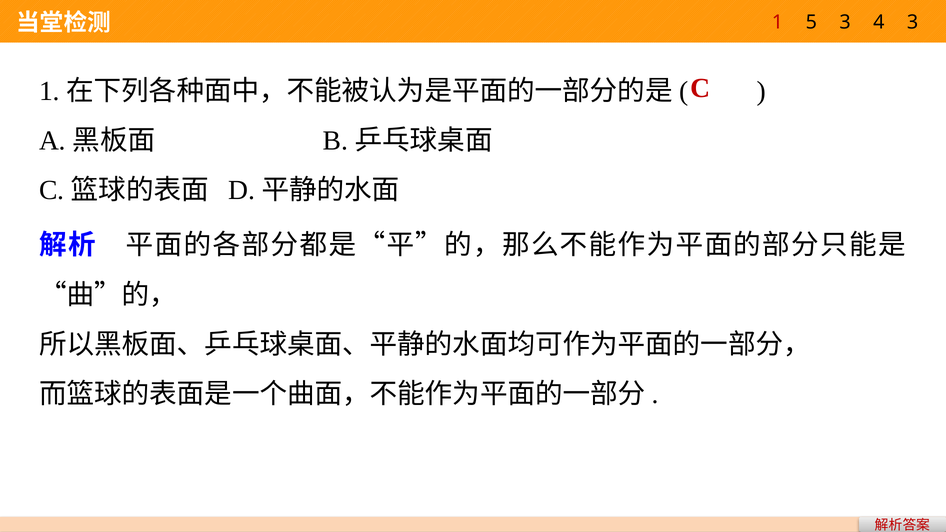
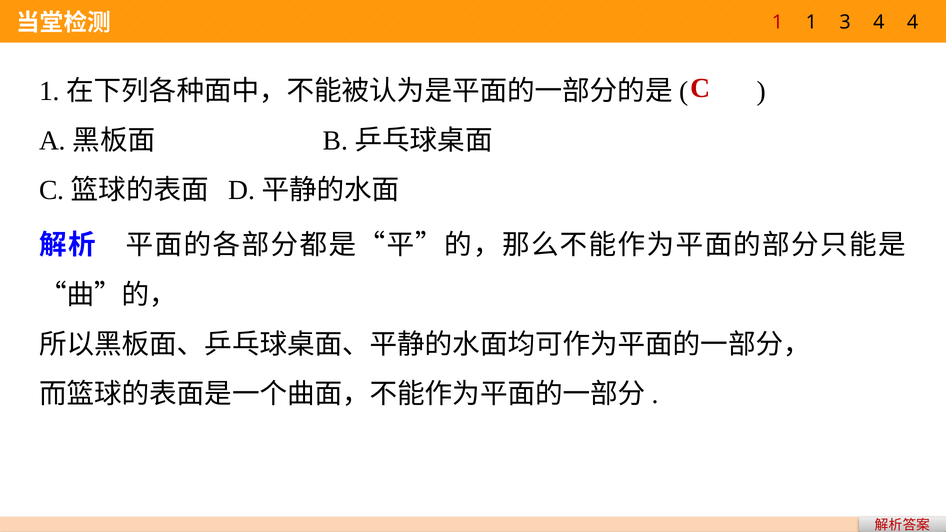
1 5: 5 -> 1 (811, 22)
4 3: 3 -> 4 (913, 22)
